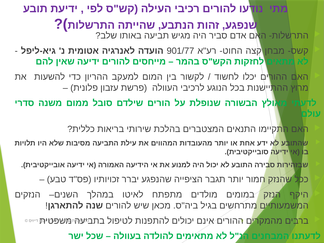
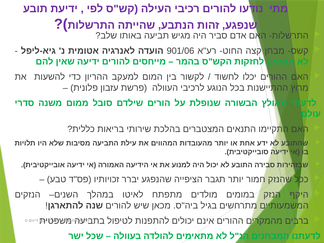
901/77: 901/77 -> 901/06 (180, 51)
